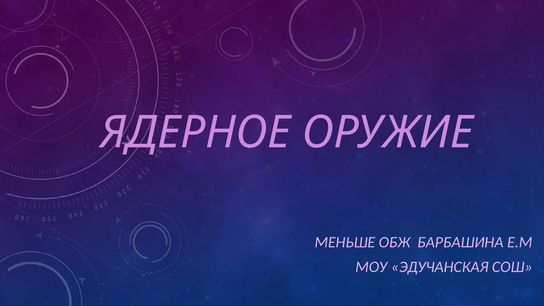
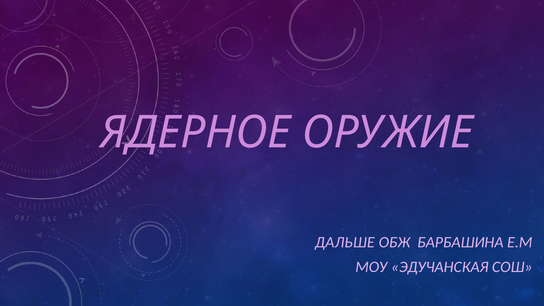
МЕНЬШЕ: МЕНЬШЕ -> ДАЛЬШЕ (345, 242)
